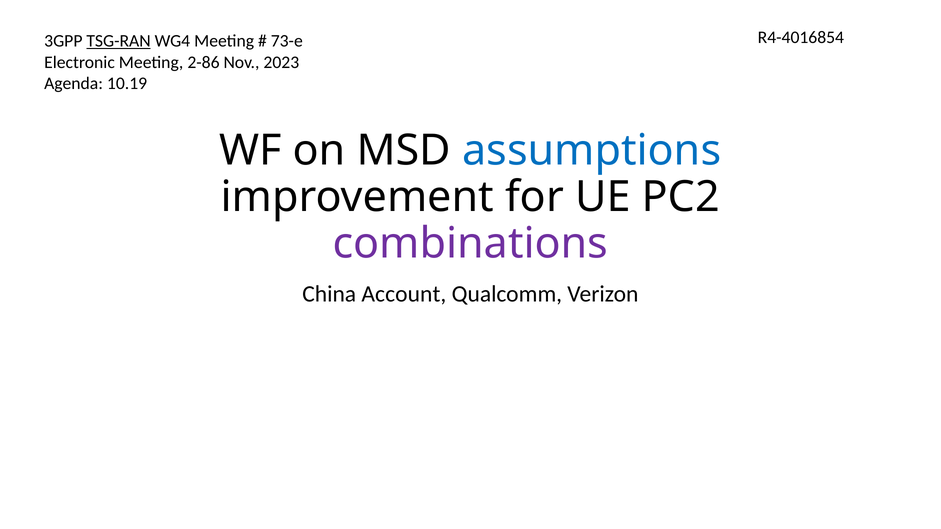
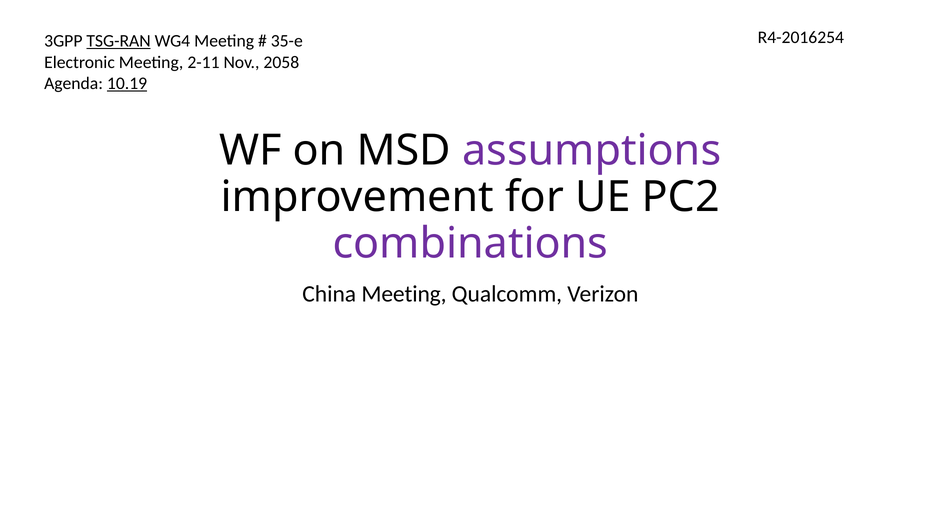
R4-4016854: R4-4016854 -> R4-2016254 (801, 37)
73-e: 73-e -> 35-e (287, 41)
2-86: 2-86 -> 2-11 (203, 62)
2023: 2023 -> 2058 (281, 62)
10.19 underline: none -> present (127, 84)
assumptions colour: blue -> purple (592, 150)
China Account: Account -> Meeting (404, 294)
